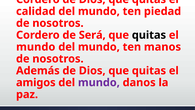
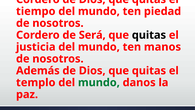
calidad: calidad -> tiempo (36, 11)
mundo: mundo -> justicia (36, 47)
amigos: amigos -> templo (36, 82)
mundo colour: purple -> green (99, 82)
